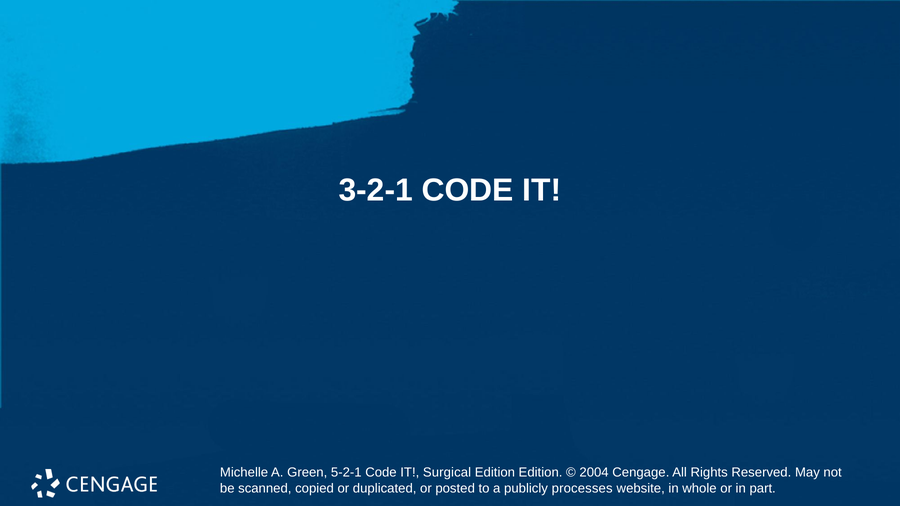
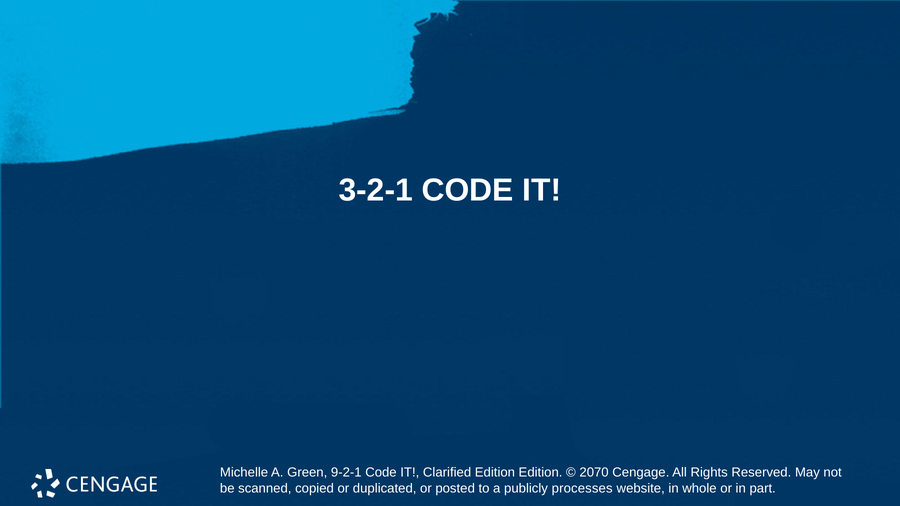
5-2-1: 5-2-1 -> 9-2-1 (346, 473)
Surgical: Surgical -> Clarified (447, 473)
2004: 2004 -> 2070 (594, 473)
